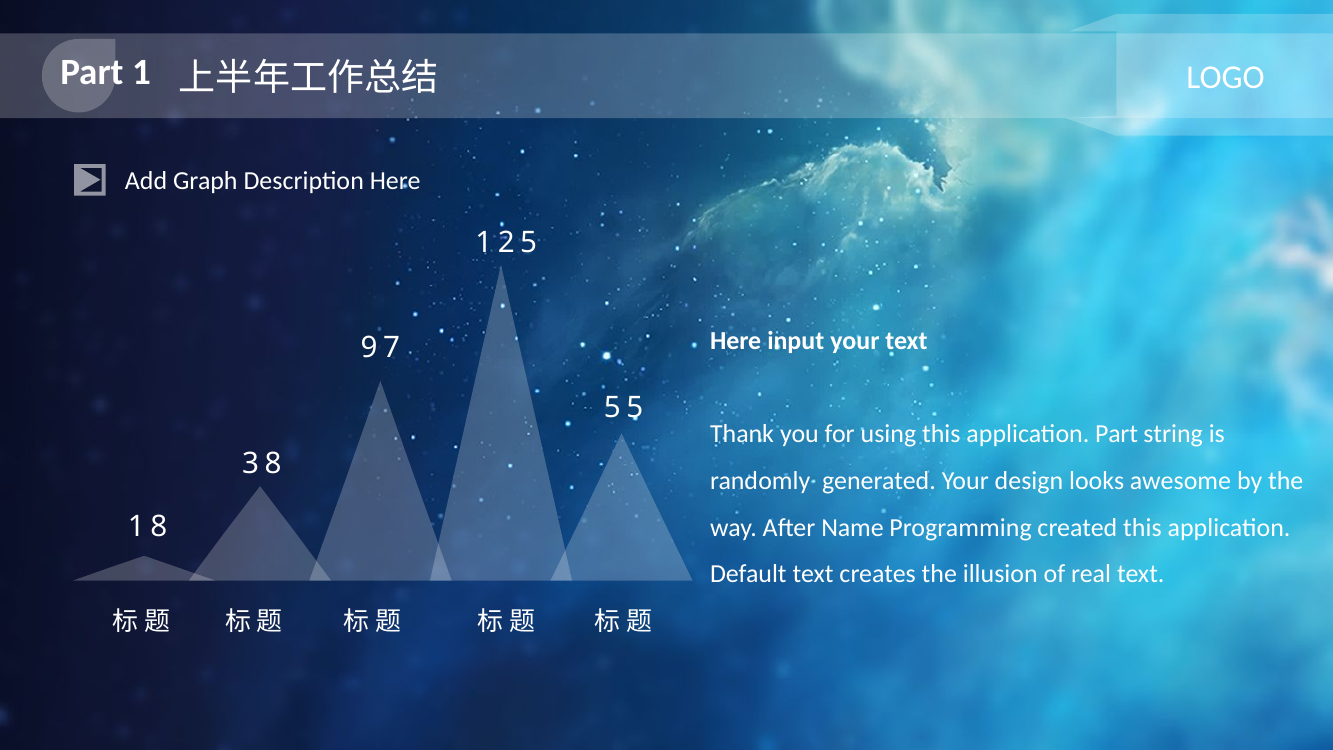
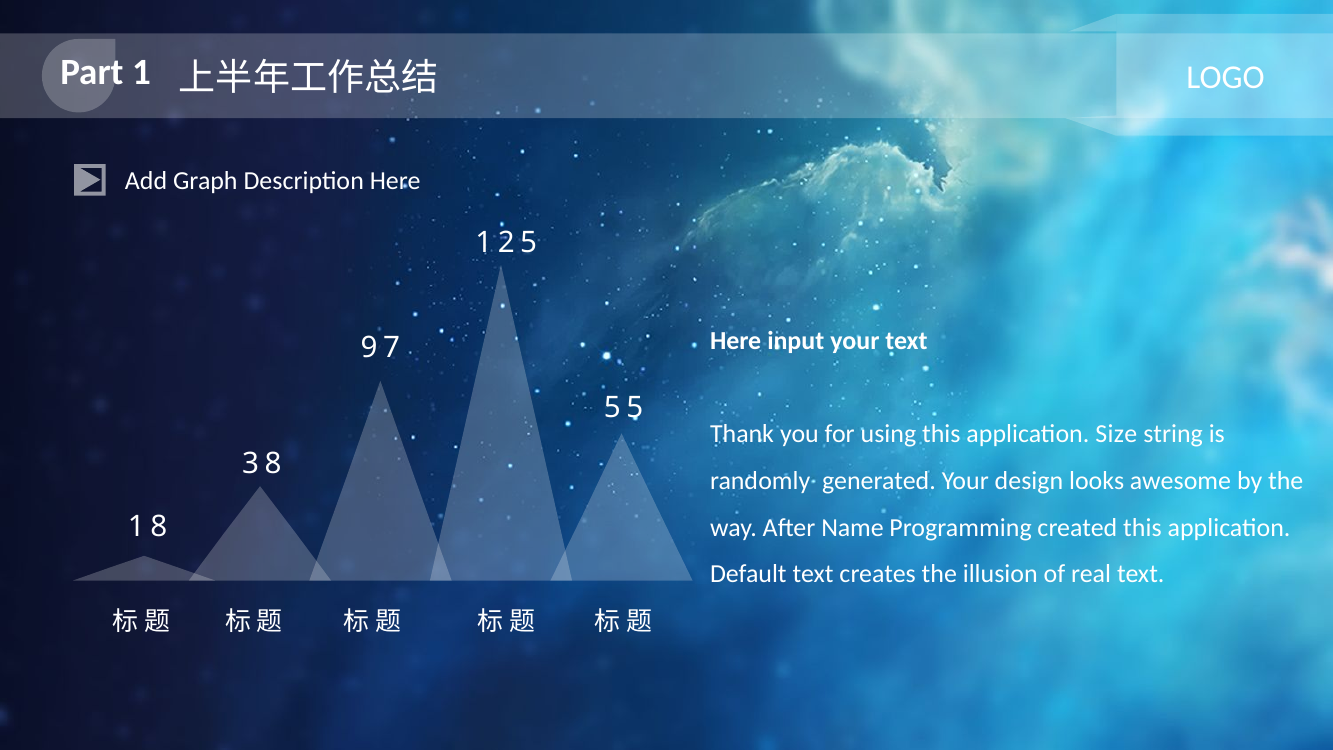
application Part: Part -> Size (1116, 434)
